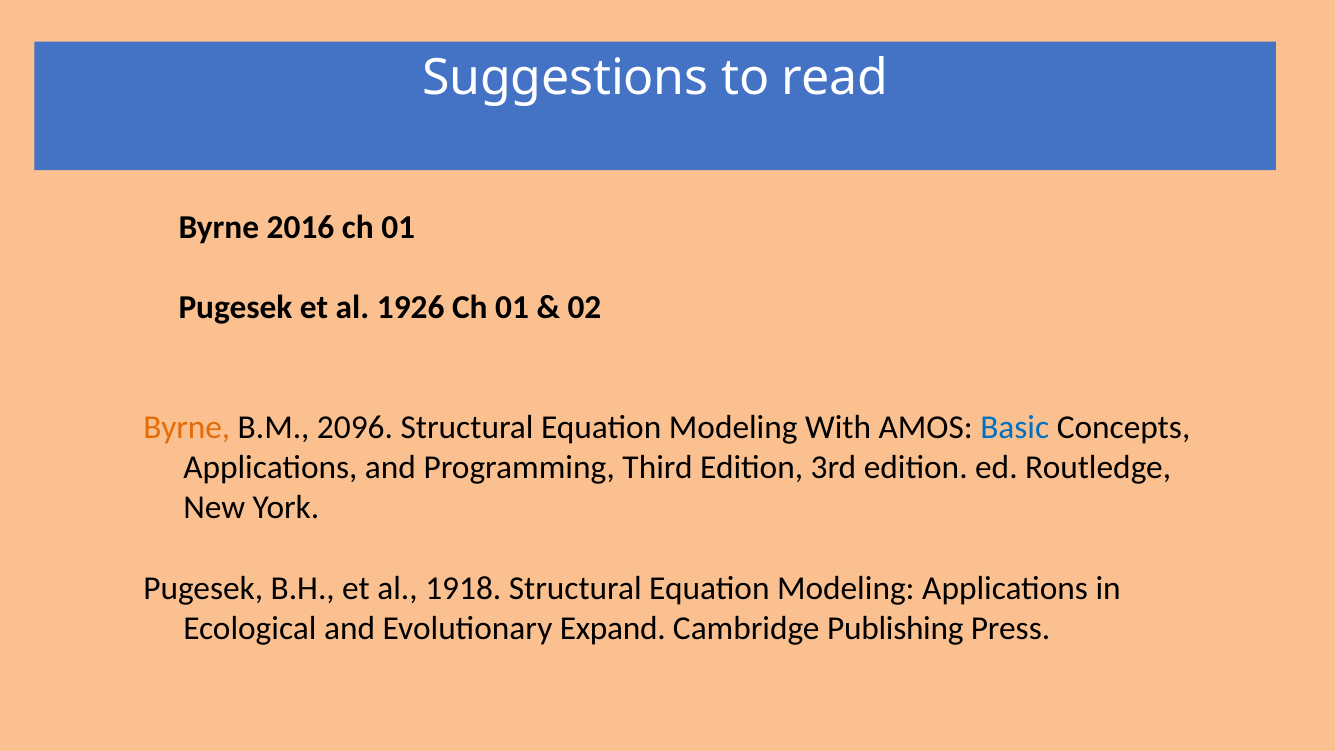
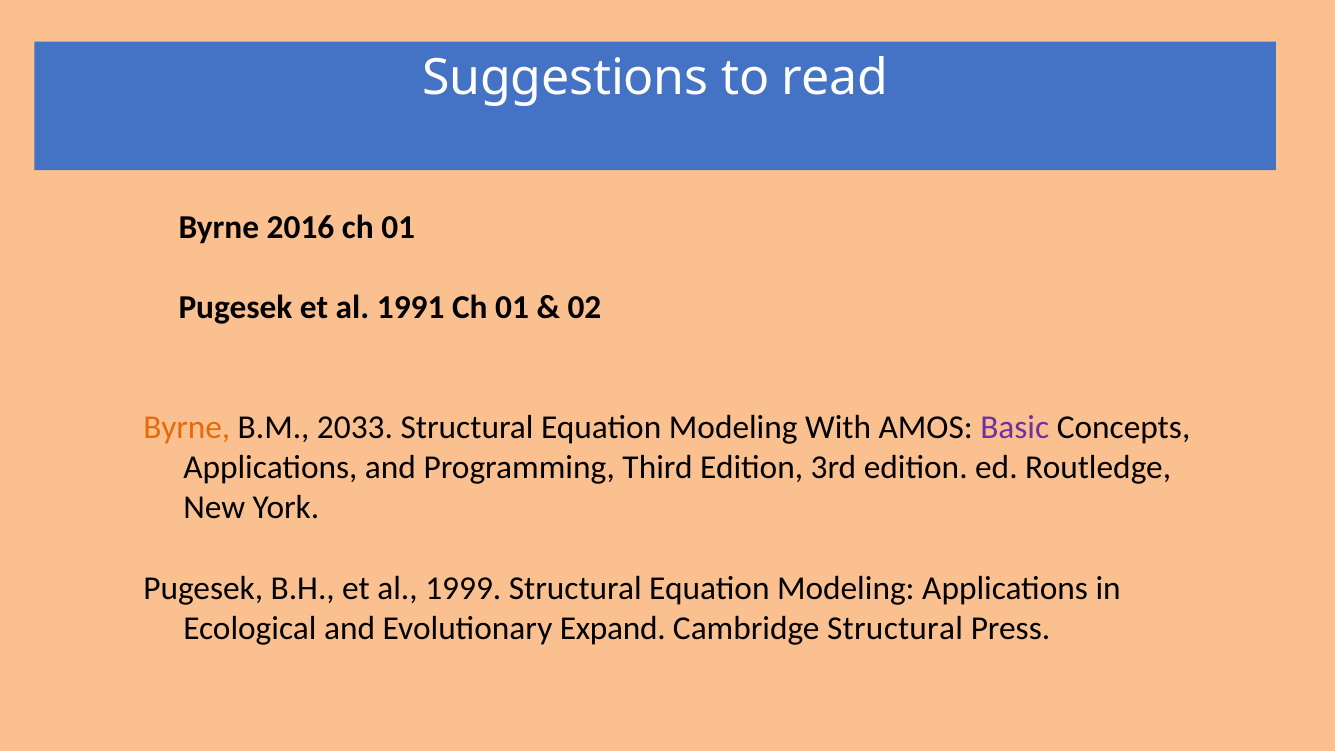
1926: 1926 -> 1991 (411, 308)
2096: 2096 -> 2033 (355, 428)
Basic colour: blue -> purple (1015, 428)
1918: 1918 -> 1999 (463, 588)
Cambridge Publishing: Publishing -> Structural (895, 628)
